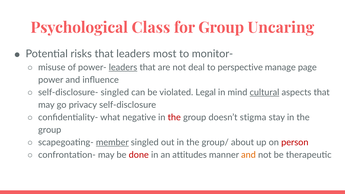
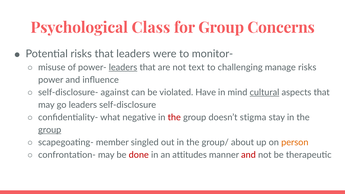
Uncaring: Uncaring -> Concerns (281, 28)
most: most -> were (165, 54)
deal: deal -> text (196, 67)
perspective: perspective -> challenging (240, 67)
manage page: page -> risks (307, 67)
self-disclosure- singled: singled -> against (115, 92)
Legal: Legal -> Have (206, 92)
go privacy: privacy -> leaders (83, 105)
group underline: none -> present (50, 130)
member underline: present -> none (112, 142)
person colour: red -> orange (295, 142)
and colour: orange -> red (248, 155)
